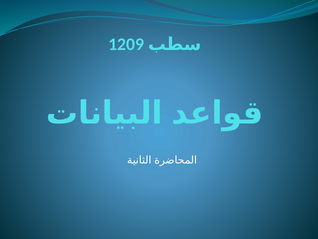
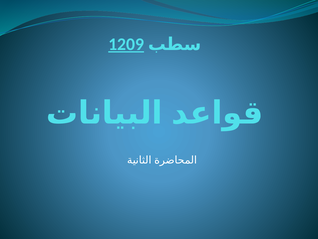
1209 underline: none -> present (126, 44)
